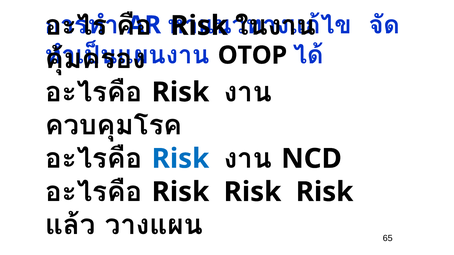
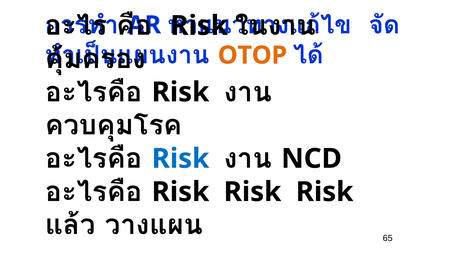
OTOP colour: black -> orange (252, 55)
